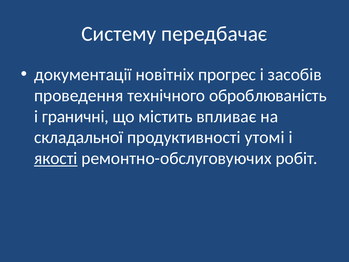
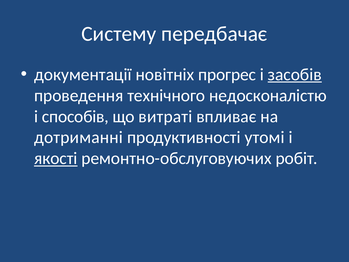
засобів underline: none -> present (295, 75)
оброблюваність: оброблюваність -> недосконалістю (268, 95)
граничні: граничні -> способів (75, 116)
містить: містить -> витраті (165, 116)
складальної: складальної -> дотриманні (78, 137)
